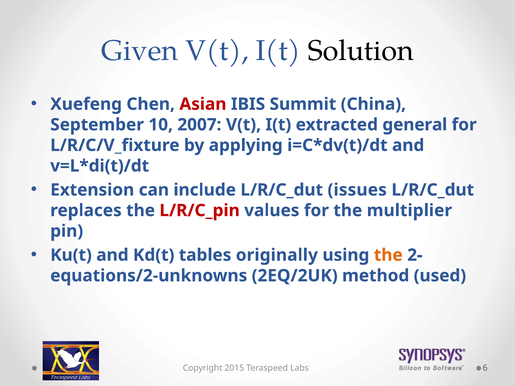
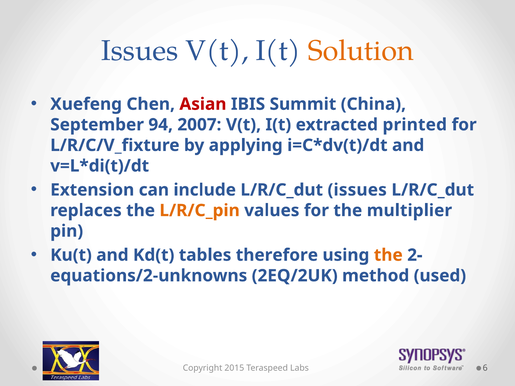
Given: Given -> Issues (140, 51)
Solution colour: black -> orange (361, 51)
10: 10 -> 94 (161, 125)
general: general -> printed (415, 125)
L/R/C_pin colour: red -> orange (200, 211)
originally: originally -> therefore (277, 255)
